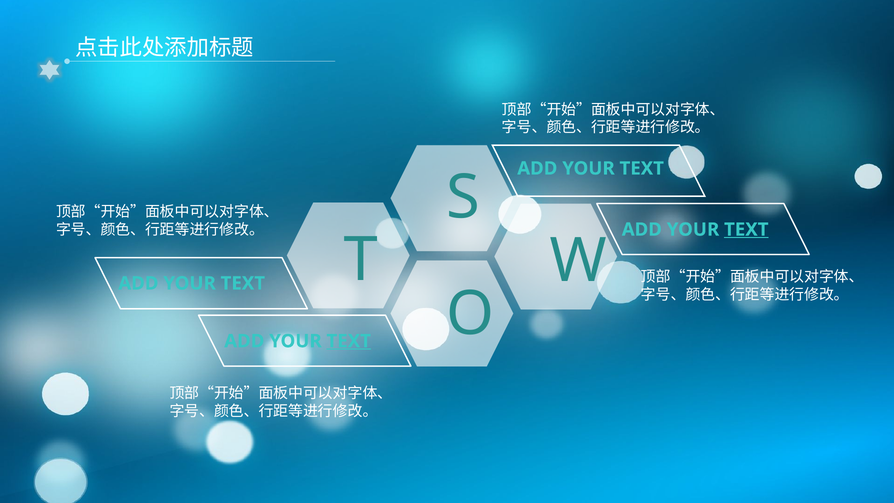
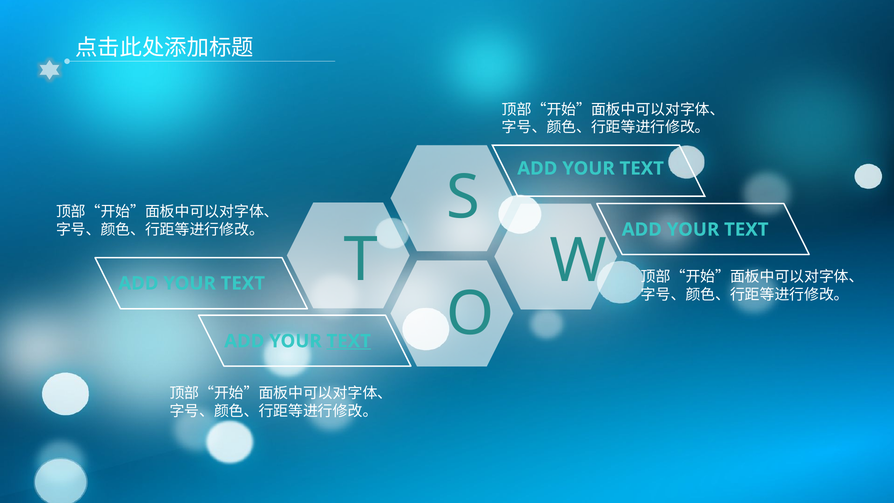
TEXT underline: present -> none (746, 229)
